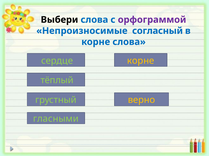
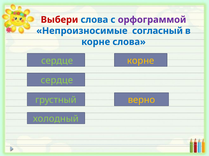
Выбери colour: black -> red (59, 20)
тёплый: тёплый -> сердце (57, 81)
гласными: гласными -> холодный (56, 119)
